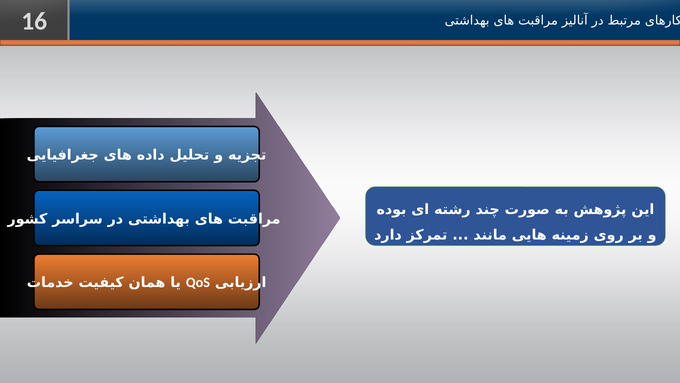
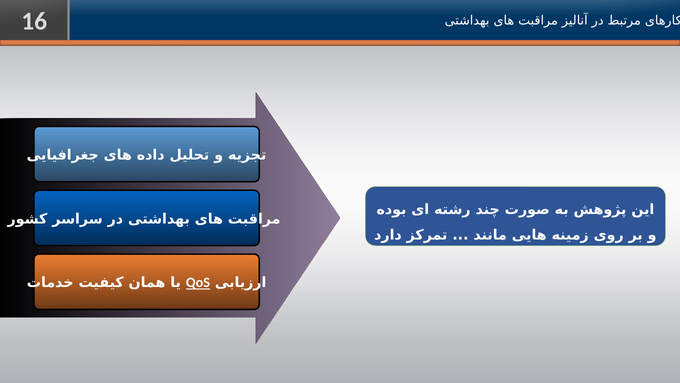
QoS underline: none -> present (198, 282)
